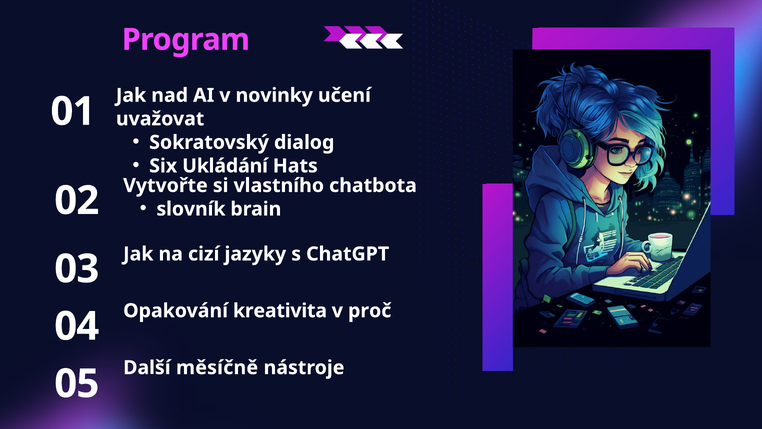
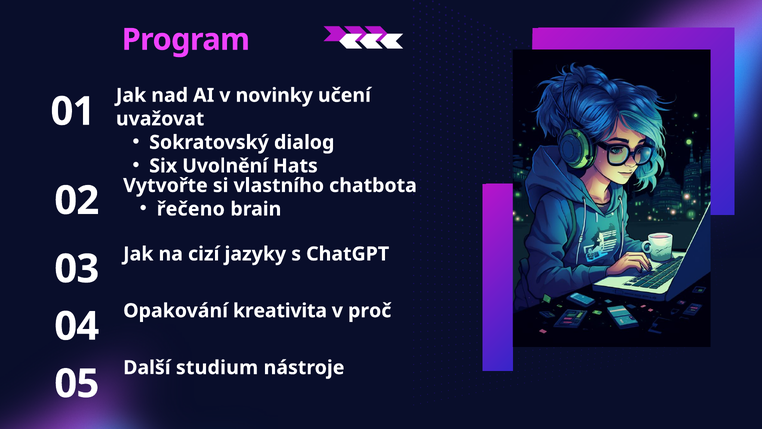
Ukládání: Ukládání -> Uvolnění (225, 166)
slovník: slovník -> řečeno (191, 209)
měsíčně: měsíčně -> studium (217, 367)
